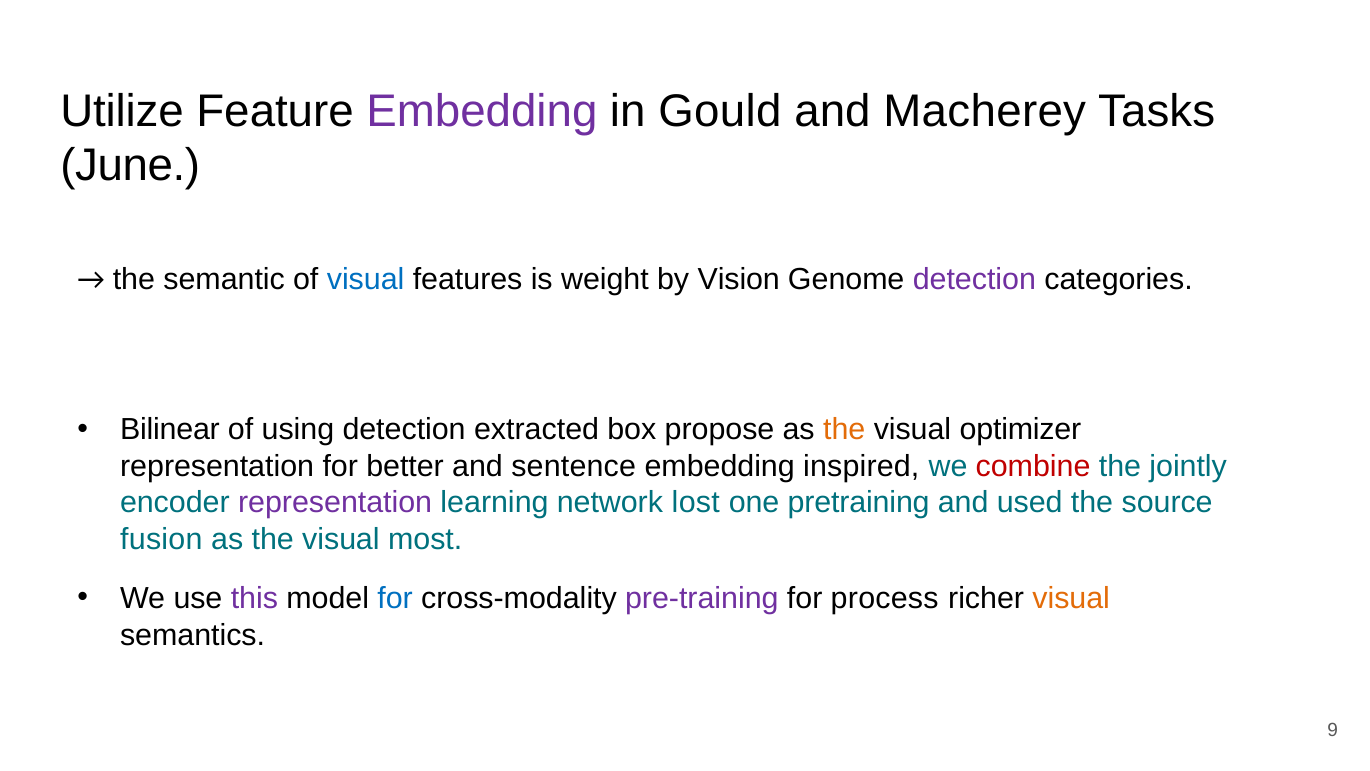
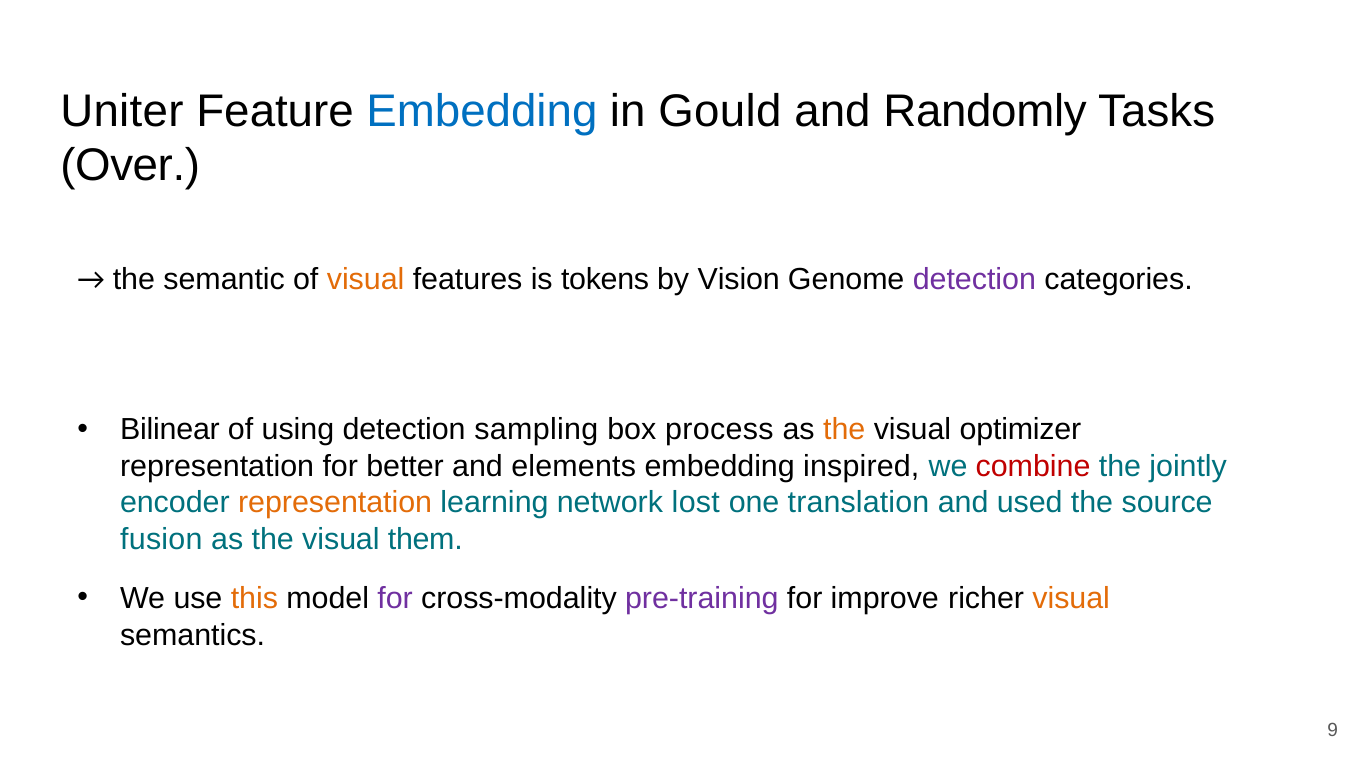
Utilize: Utilize -> Uniter (122, 111)
Embedding colour: purple -> blue (482, 111)
Macherey: Macherey -> Randomly (985, 111)
June: June -> Over (130, 166)
visual colour: blue -> orange (366, 279)
weight: weight -> tokens (605, 279)
extracted: extracted -> sampling (536, 430)
propose: propose -> process (719, 430)
sentence: sentence -> elements (574, 466)
representation colour: purple -> orange (335, 503)
pretraining: pretraining -> translation (859, 503)
most: most -> them (425, 539)
this colour: purple -> orange (254, 598)
for colour: blue -> purple (395, 598)
process: process -> improve (885, 598)
